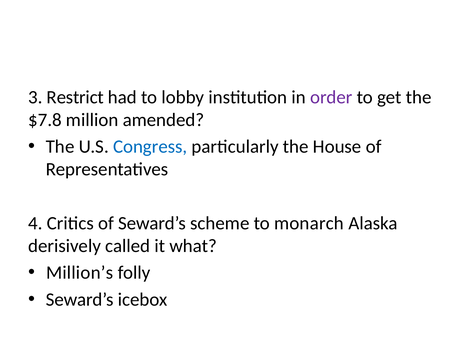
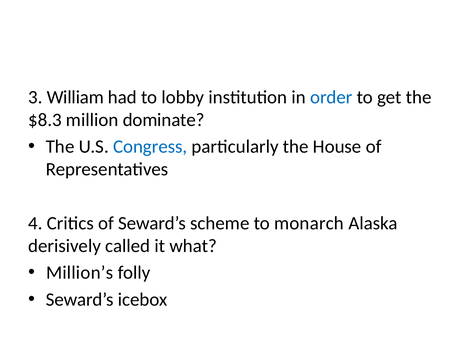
Restrict: Restrict -> William (75, 97)
order colour: purple -> blue (331, 97)
$7.8: $7.8 -> $8.3 (45, 120)
amended: amended -> dominate (164, 120)
